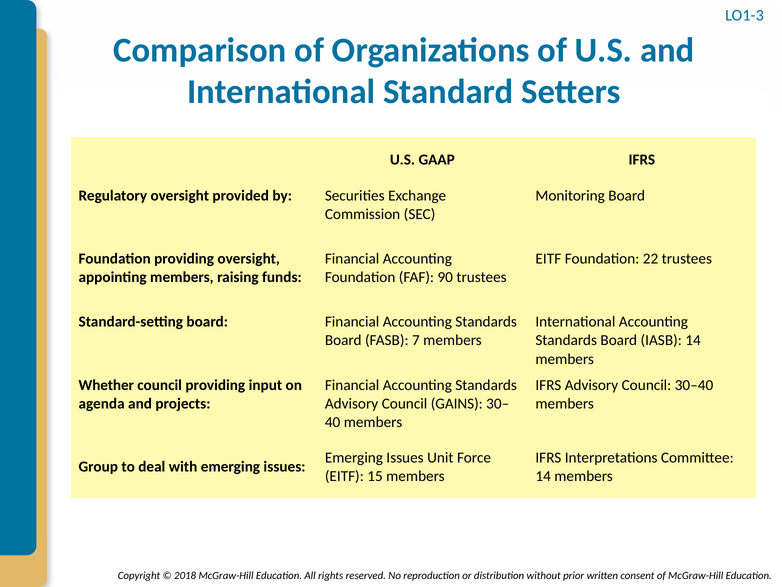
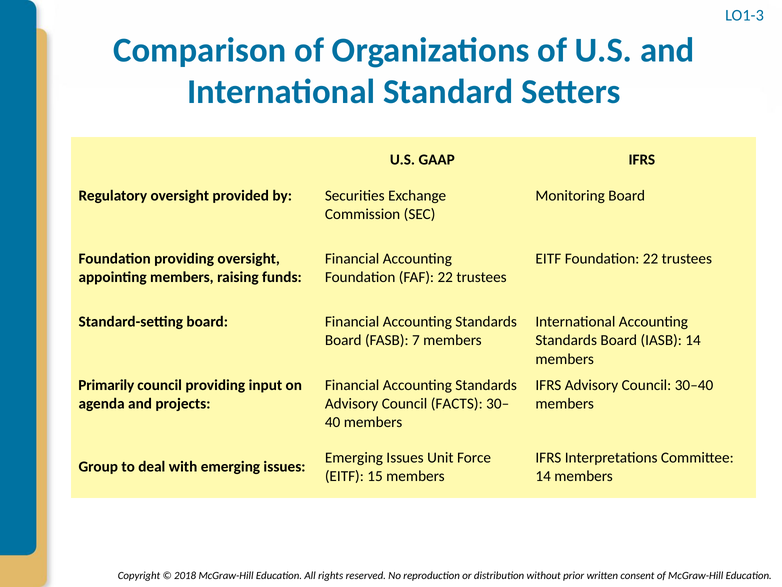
FAF 90: 90 -> 22 (445, 277)
Whether: Whether -> Primarily (106, 385)
GAINS: GAINS -> FACTS (457, 404)
